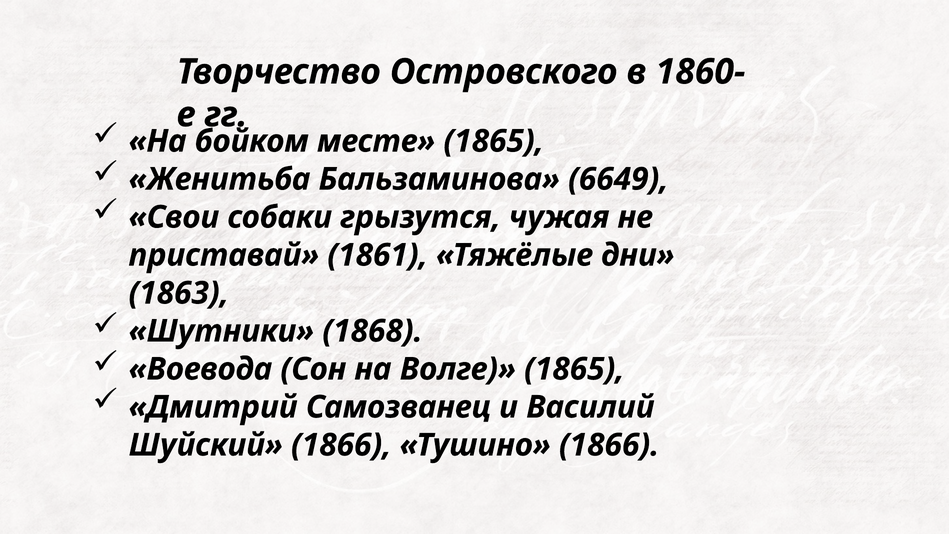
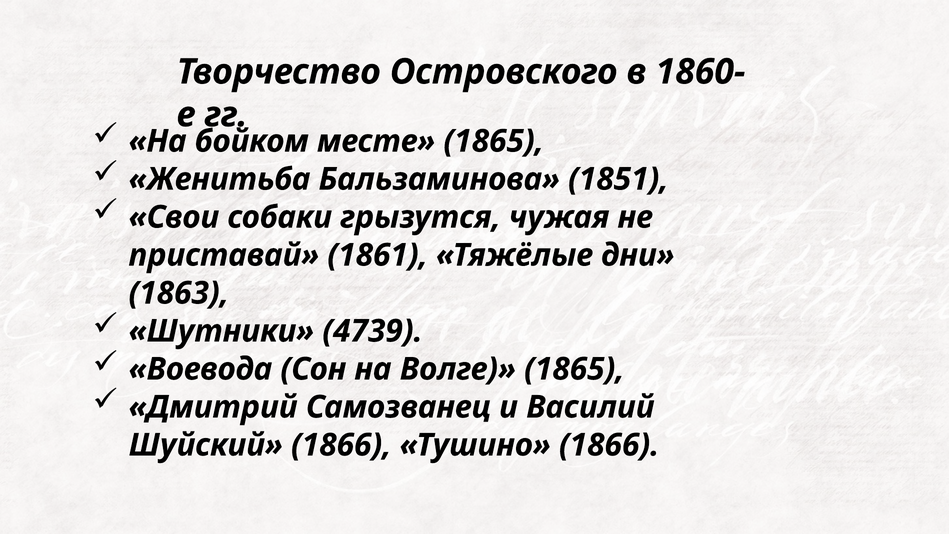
6649: 6649 -> 1851 (618, 179)
1868: 1868 -> 4739 (373, 331)
